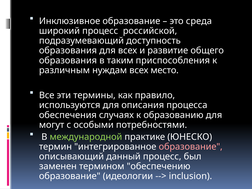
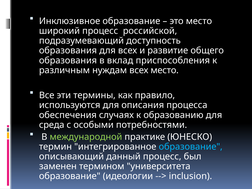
это среда: среда -> место (199, 21)
таким: таким -> вклад (120, 60)
могут: могут -> среда (52, 125)
образование colour: pink -> light blue (191, 147)
обеспечению: обеспечению -> университета (159, 166)
